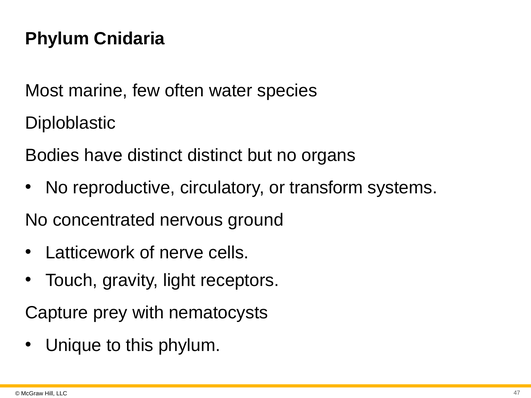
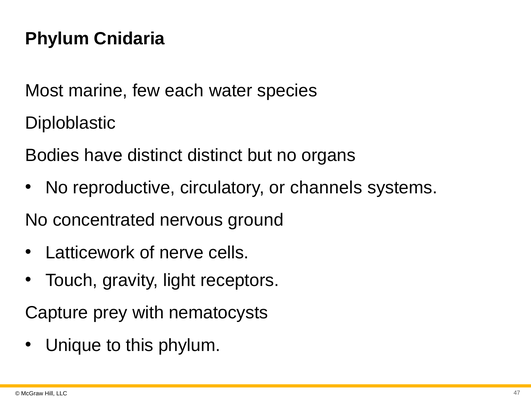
often: often -> each (184, 91)
transform: transform -> channels (326, 188)
